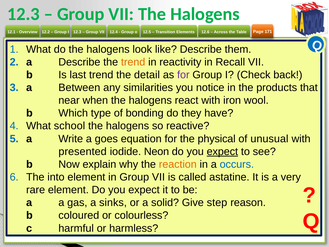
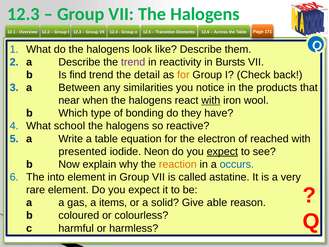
trend colour: orange -> purple (133, 62)
Recall: Recall -> Bursts (230, 62)
last: last -> find (78, 75)
for colour: purple -> orange (183, 75)
with underline: none -> present (211, 100)
a goes: goes -> table (106, 139)
physical: physical -> electron (217, 139)
unusual: unusual -> reached (270, 139)
sinks: sinks -> items (113, 202)
step: step -> able (217, 202)
